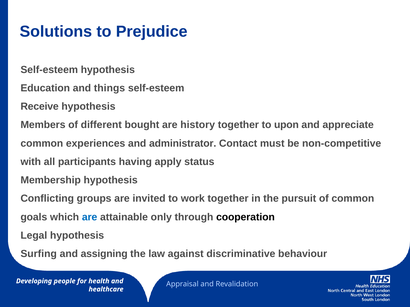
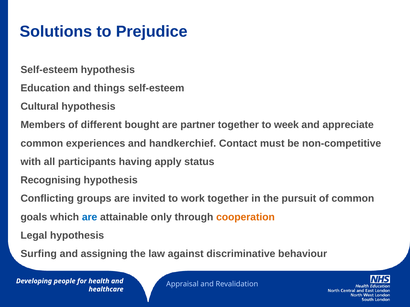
Receive: Receive -> Cultural (40, 107)
history: history -> partner (198, 125)
upon: upon -> week (286, 125)
administrator: administrator -> handkerchief (183, 144)
Membership: Membership -> Recognising (51, 180)
cooperation colour: black -> orange (245, 217)
